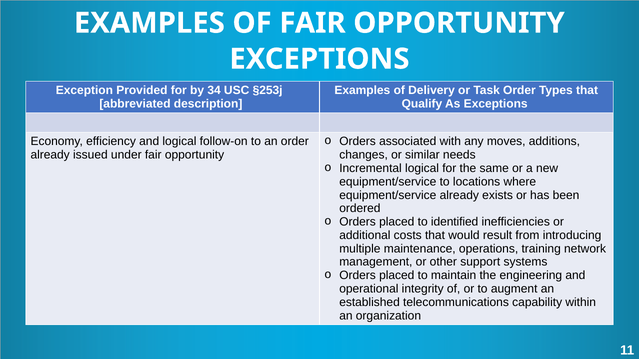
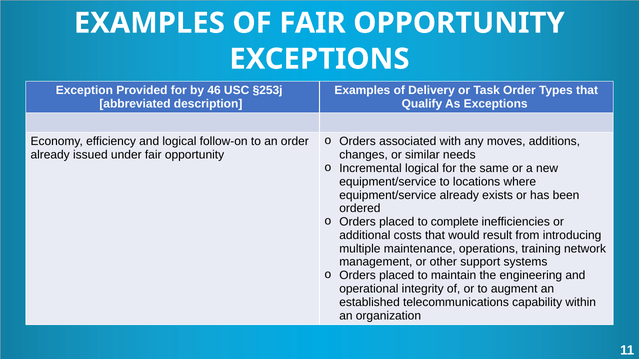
34: 34 -> 46 (214, 91)
identified: identified -> complete (455, 222)
